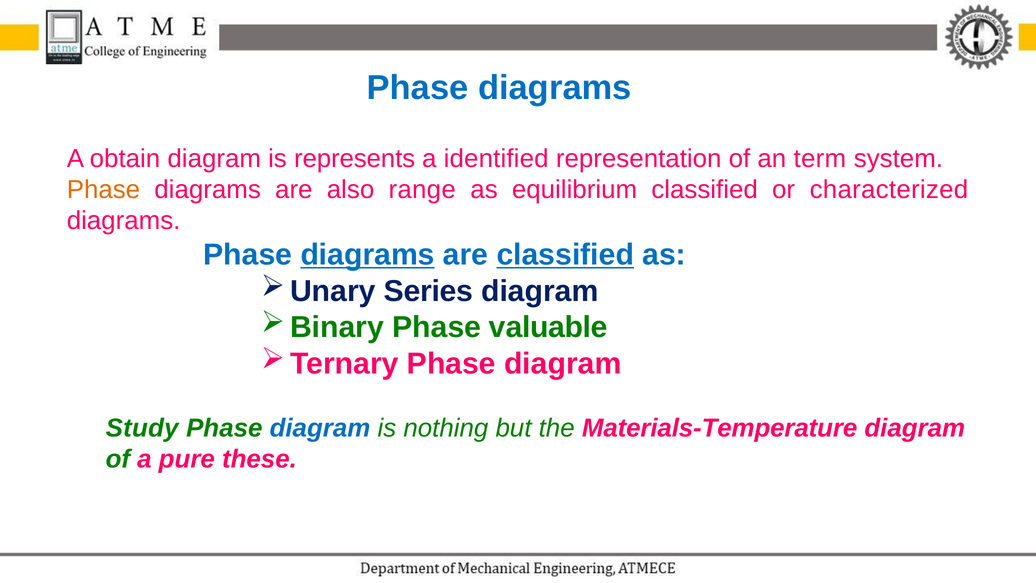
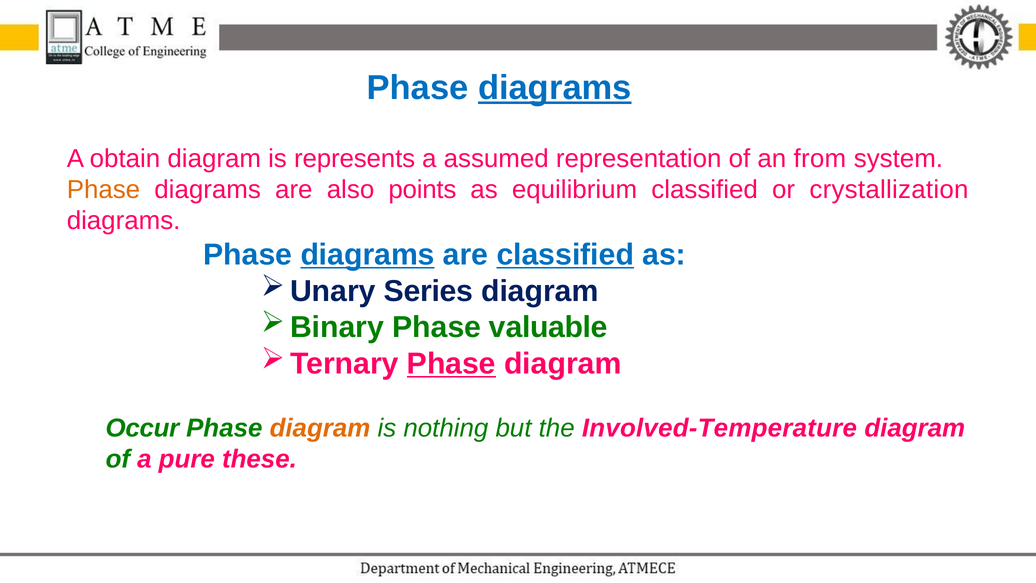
diagrams underline: none -> present (555, 88)
identified: identified -> assumed (496, 159)
term: term -> from (820, 159)
range: range -> points (422, 190)
characterized: characterized -> crystallization (889, 190)
Phase underline: none -> present (451, 364)
Study: Study -> Occur (142, 428)
diagram colour: blue -> orange (320, 428)
Materials-Temperature: Materials-Temperature -> Involved-Temperature (719, 428)
